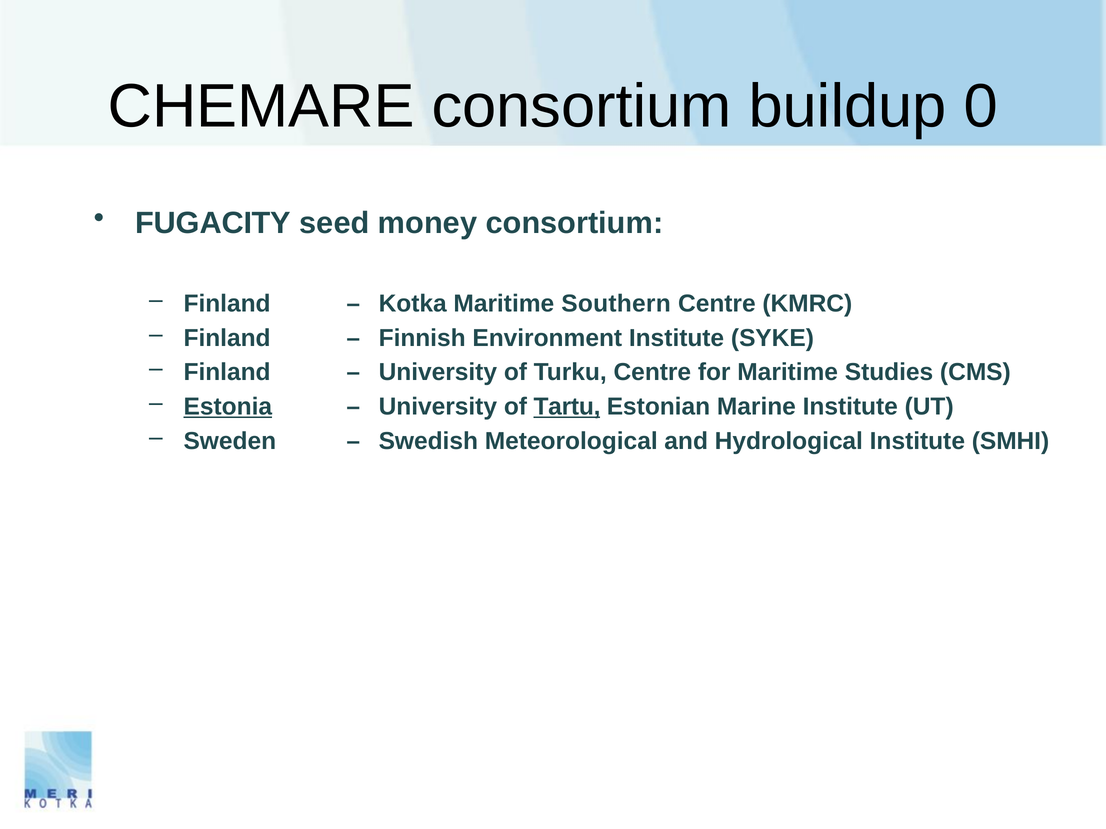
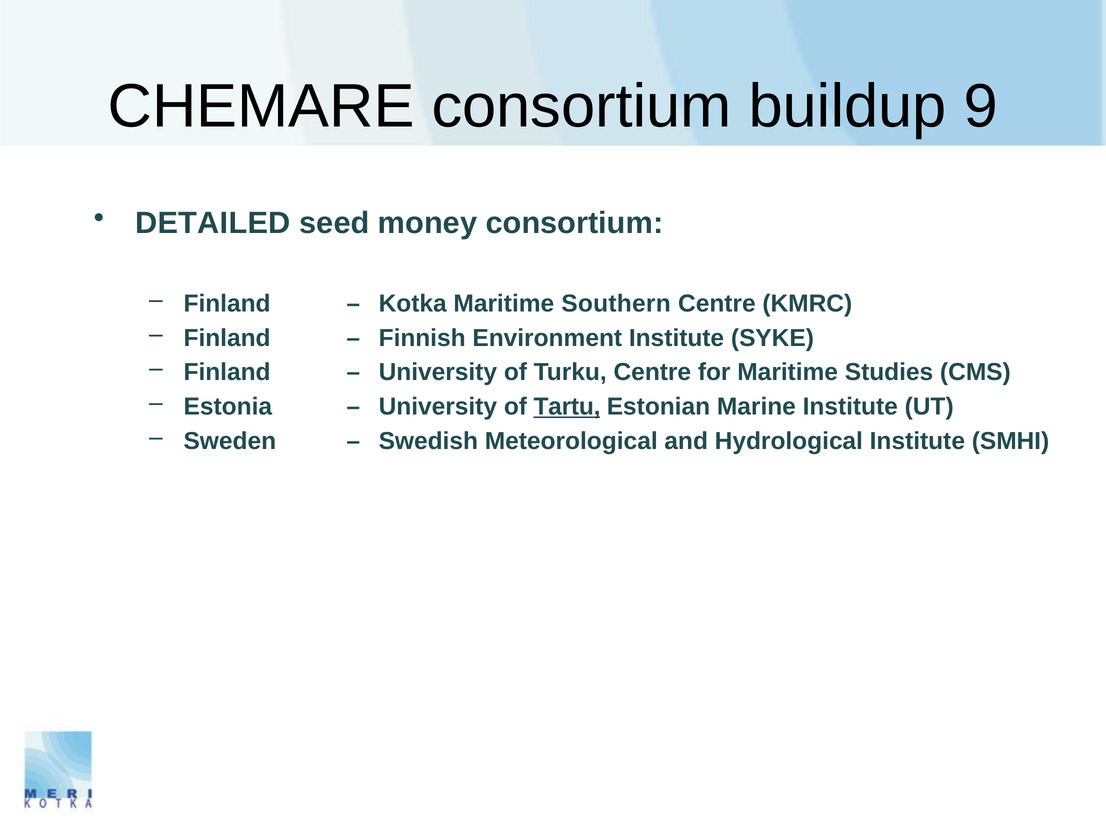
0: 0 -> 9 (981, 107)
FUGACITY: FUGACITY -> DETAILED (213, 223)
Estonia underline: present -> none (228, 407)
